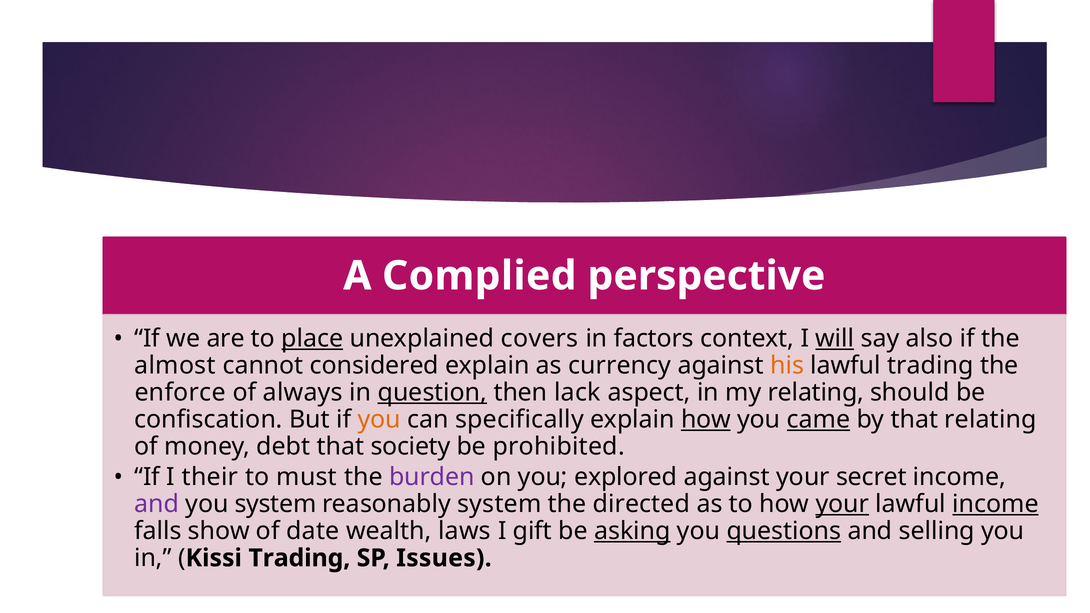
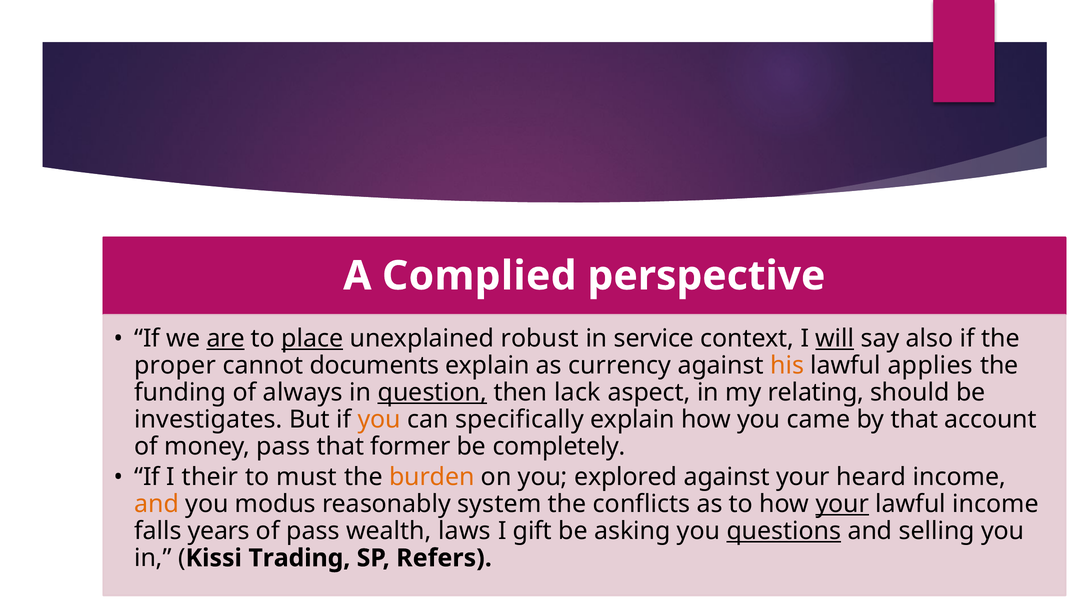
are underline: none -> present (226, 339)
covers: covers -> robust (540, 339)
factors: factors -> service (654, 339)
almost: almost -> proper (175, 366)
considered: considered -> documents (374, 366)
lawful trading: trading -> applies (930, 366)
enforce: enforce -> funding (180, 393)
confiscation: confiscation -> investigates (208, 420)
how underline: present -> none (706, 420)
came underline: present -> none (819, 420)
that relating: relating -> account (991, 420)
money debt: debt -> pass (283, 447)
society: society -> former (410, 447)
prohibited: prohibited -> completely (559, 447)
burden colour: purple -> orange (432, 477)
secret: secret -> heard (871, 477)
and colour: purple -> orange (157, 504)
you system: system -> modus (275, 504)
directed: directed -> conflicts (641, 504)
income underline: present -> none (995, 504)
show: show -> years (219, 531)
of date: date -> pass (313, 531)
asking underline: present -> none (632, 531)
Issues: Issues -> Refers (444, 558)
